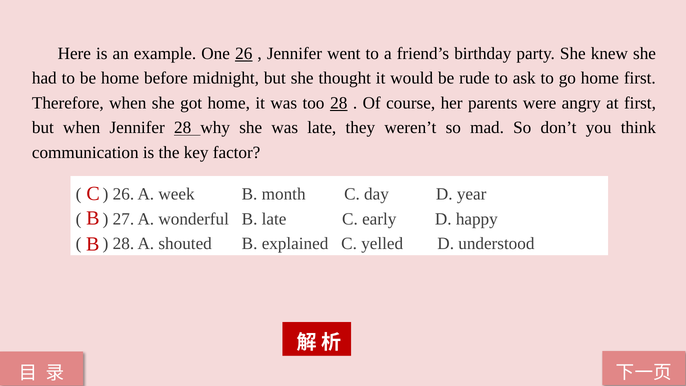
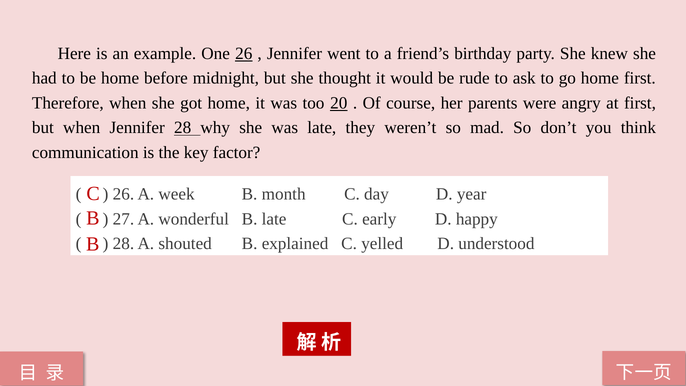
too 28: 28 -> 20 (339, 103)
